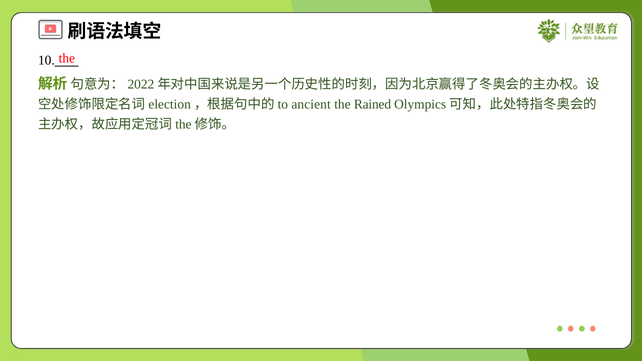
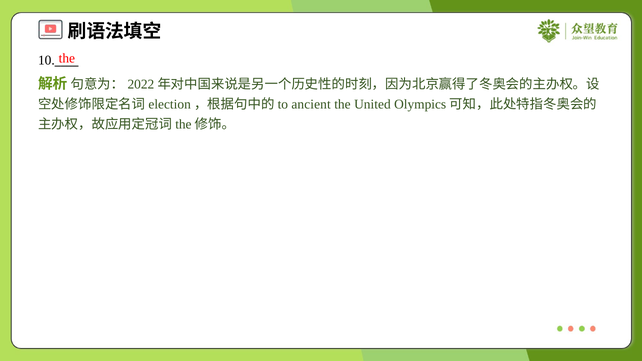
Rained: Rained -> United (372, 105)
